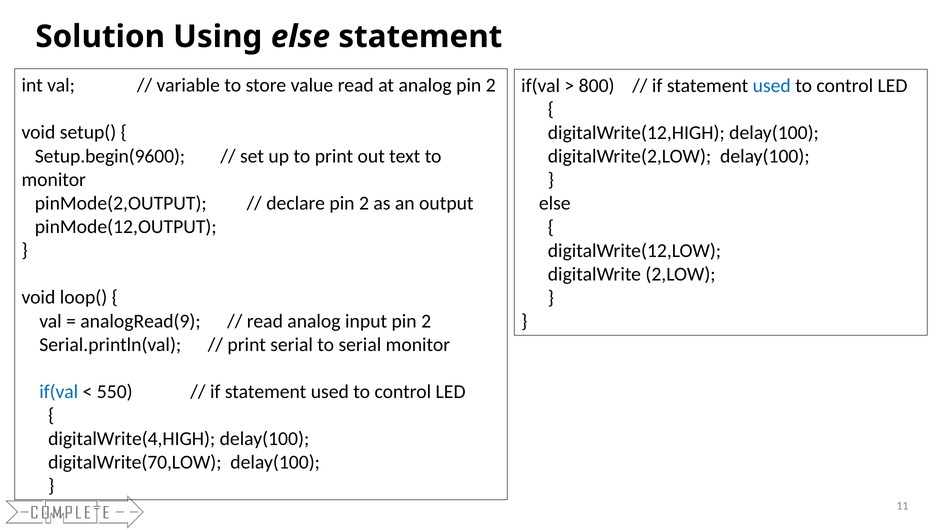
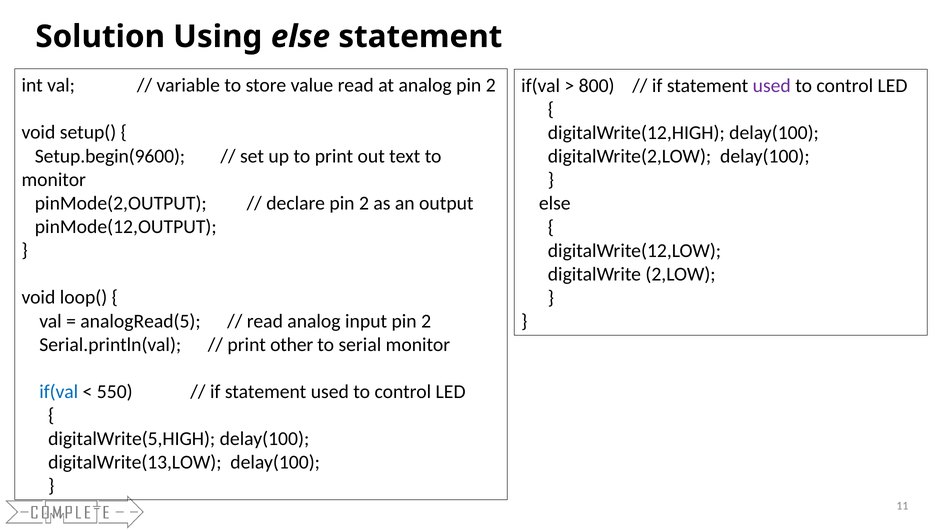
used colour: blue -> purple (772, 86)
analogRead(9: analogRead(9 -> analogRead(5 (141, 321)
print serial: serial -> other (292, 345)
digitalWrite(4,HIGH: digitalWrite(4,HIGH -> digitalWrite(5,HIGH (132, 439)
digitalWrite(70,LOW: digitalWrite(70,LOW -> digitalWrite(13,LOW (135, 462)
